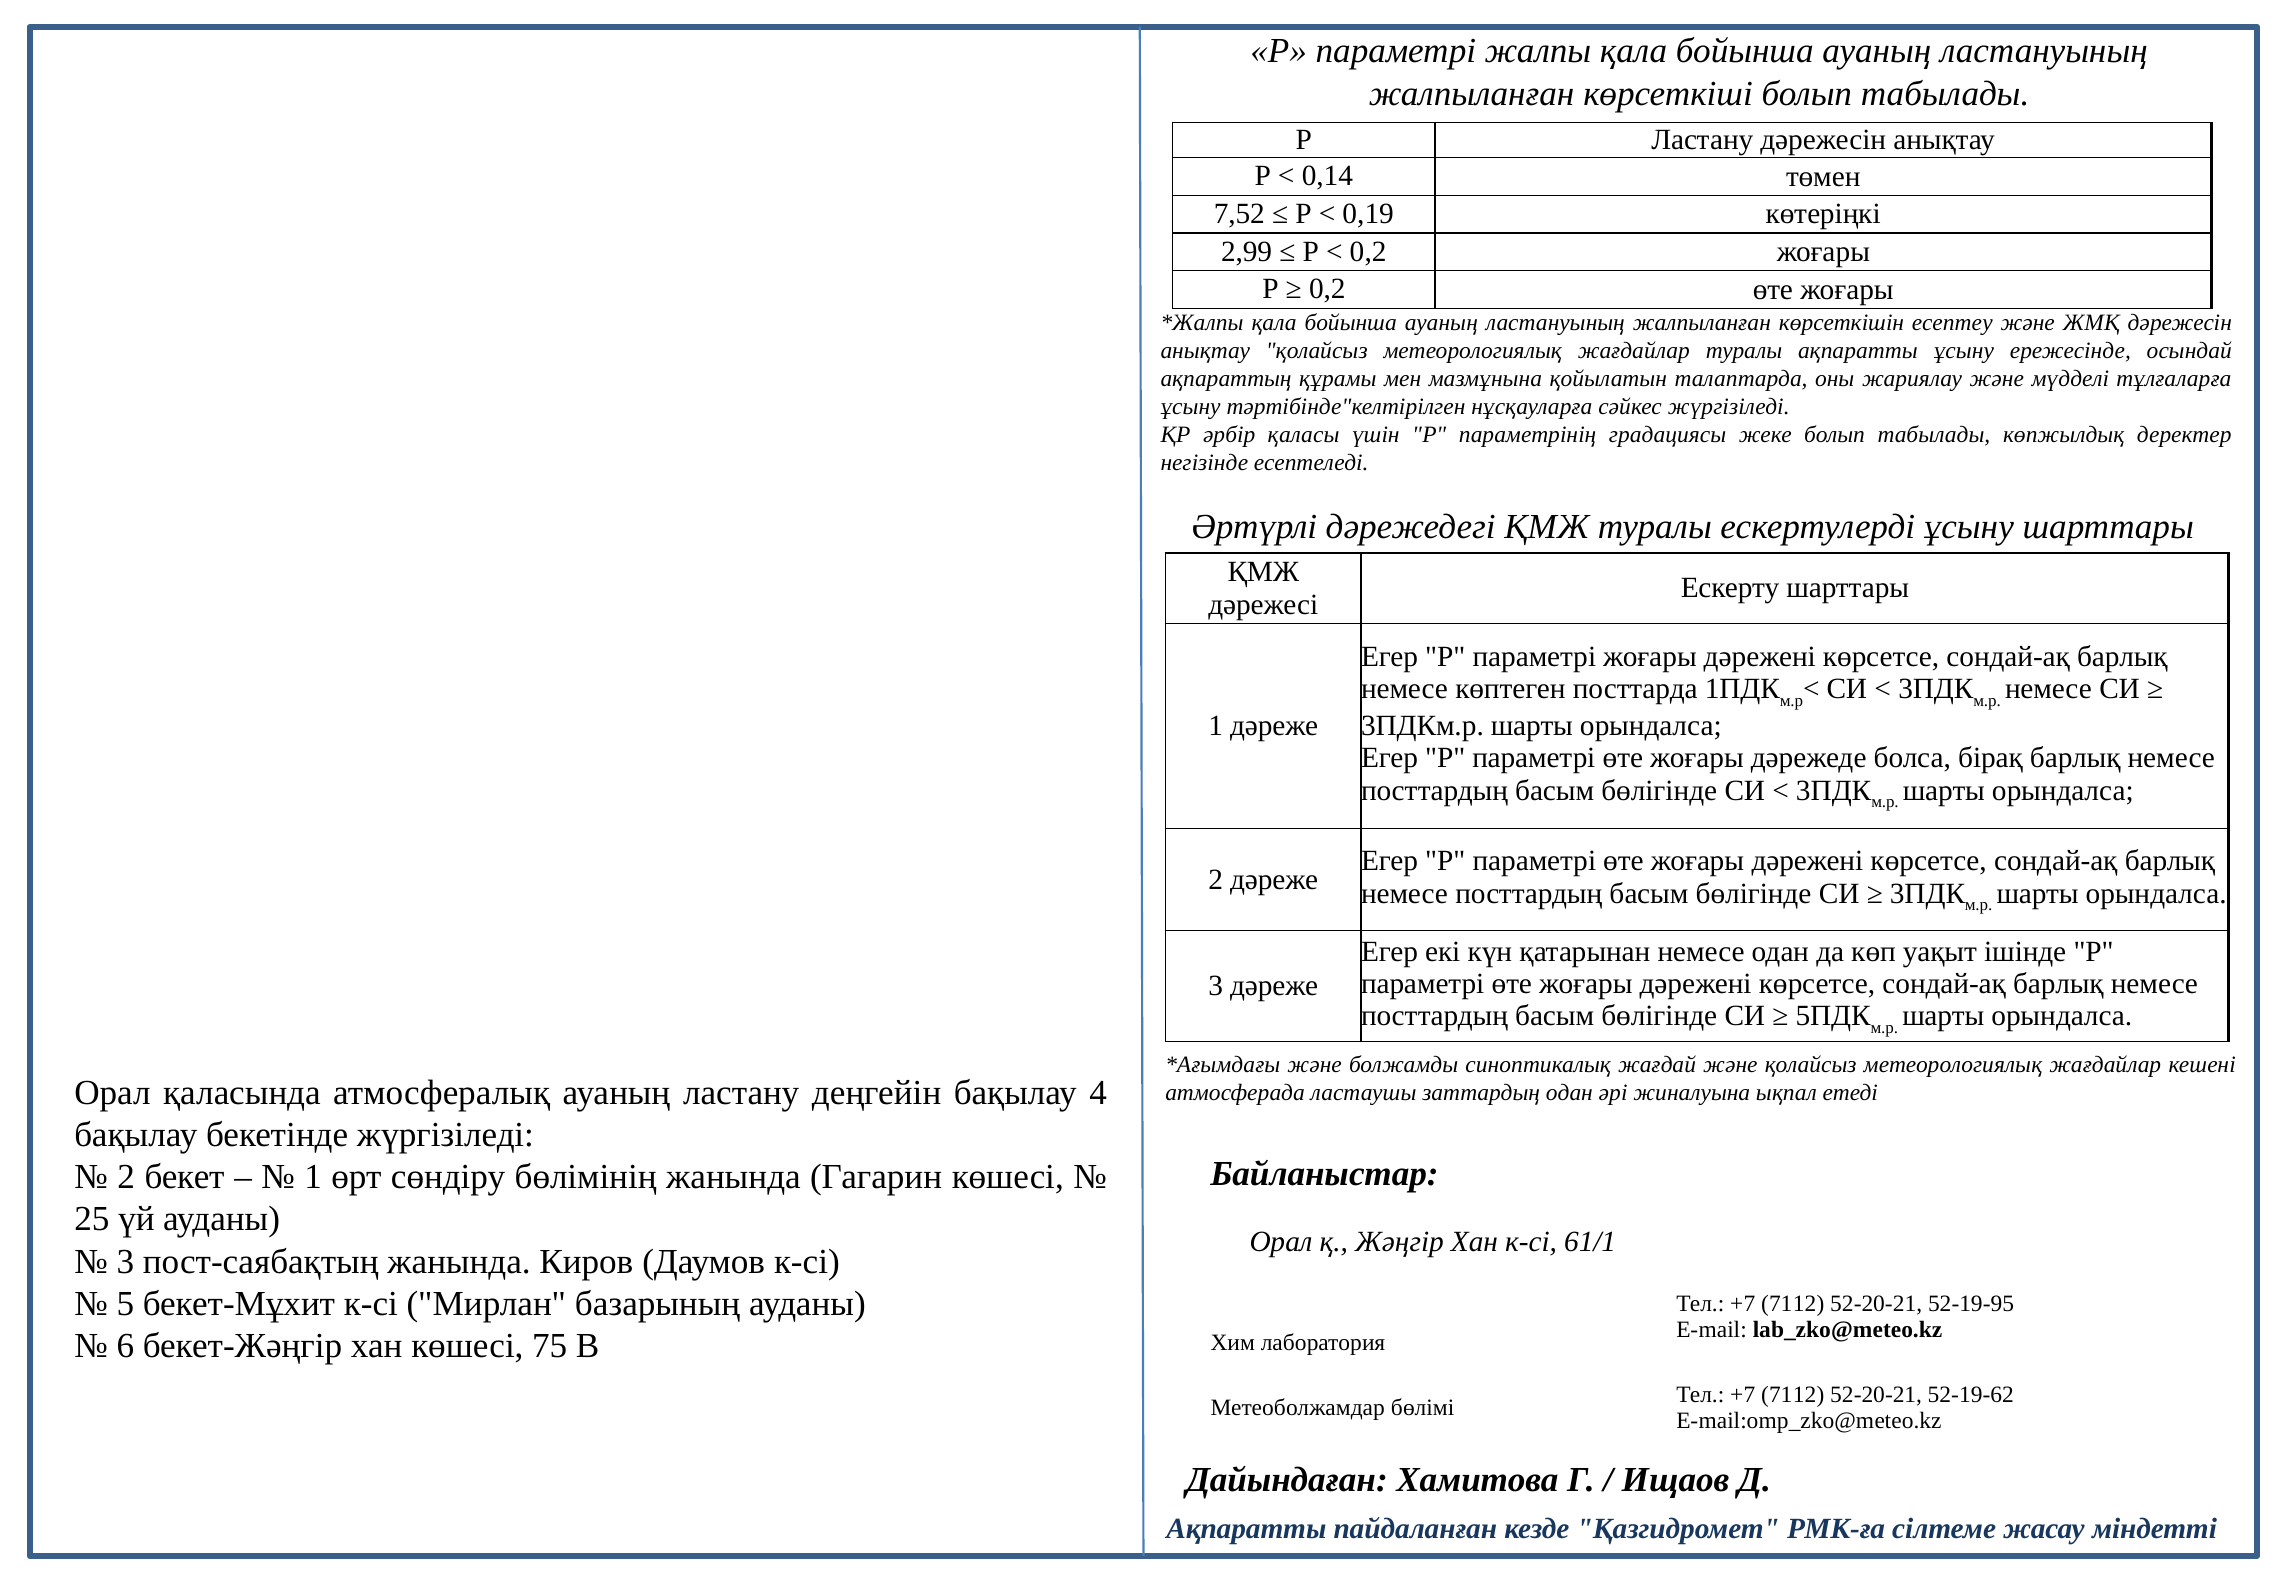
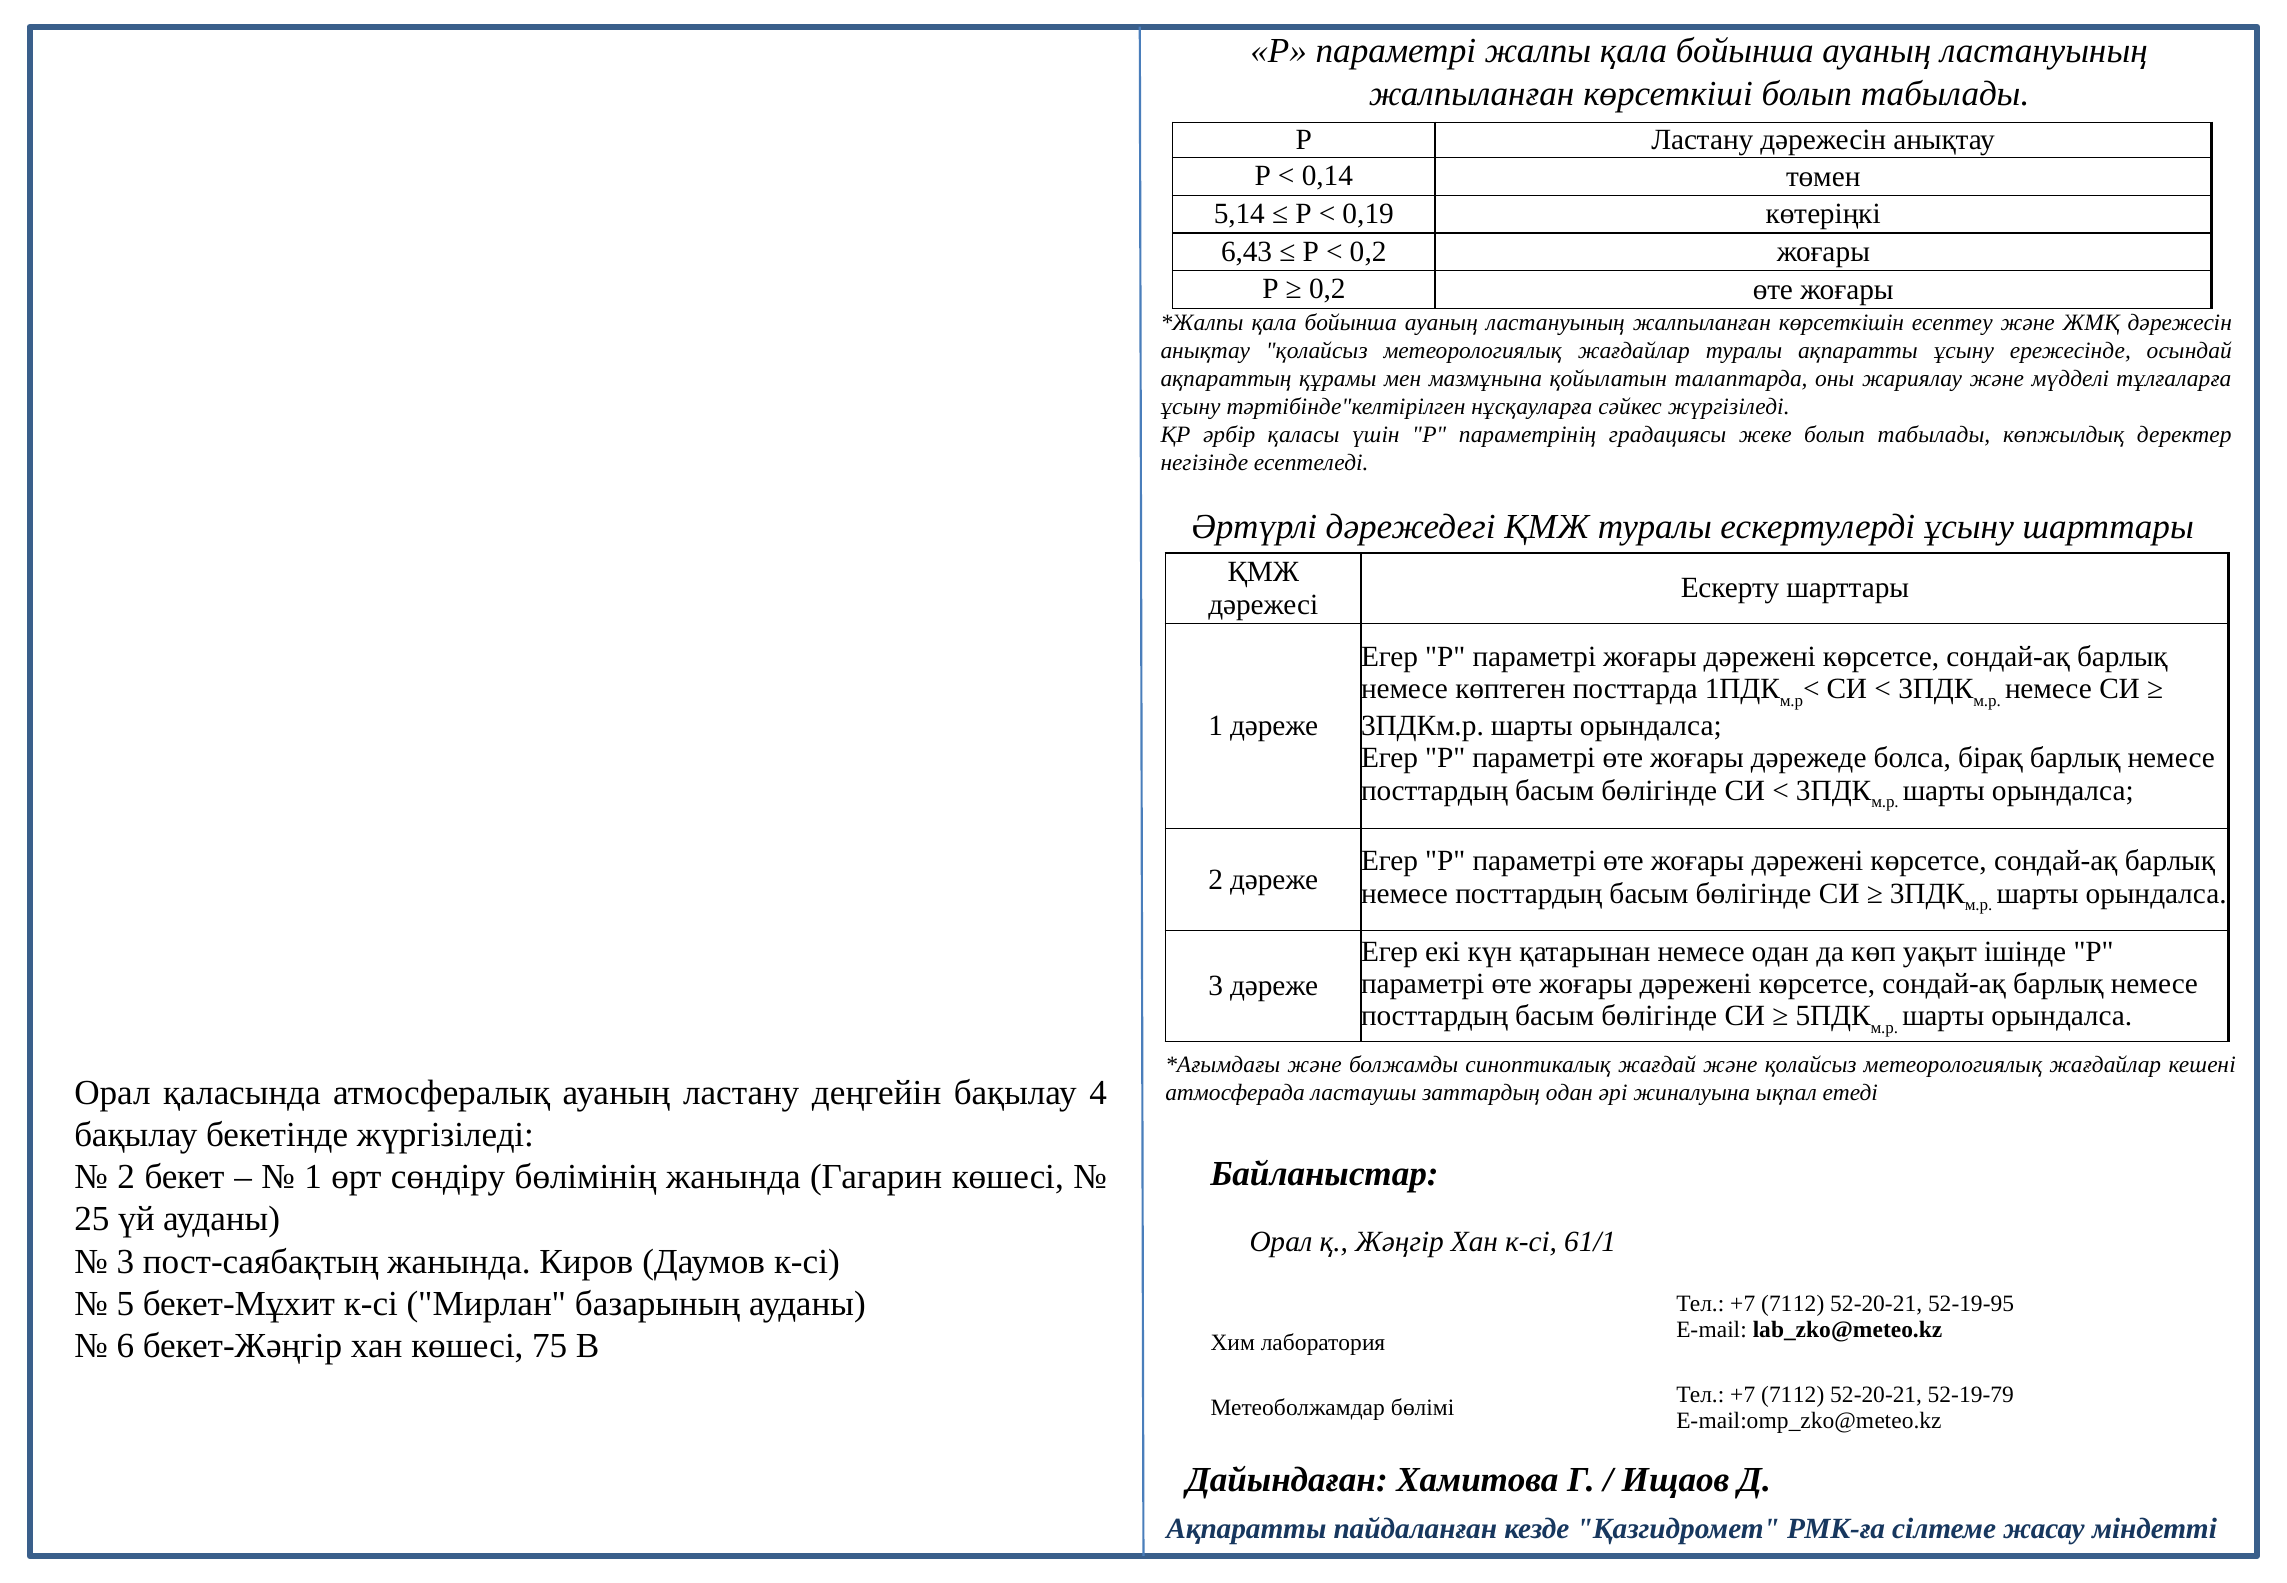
7,52: 7,52 -> 5,14 (1239, 214)
2,99: 2,99 -> 6,43 (1247, 252)
52-19-62: 52-19-62 -> 52-19-79 (1971, 1395)
